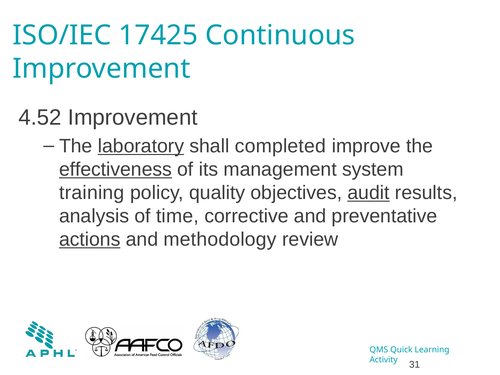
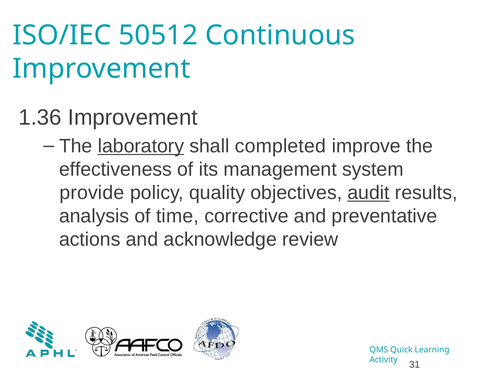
17425: 17425 -> 50512 (158, 35)
4.52: 4.52 -> 1.36 (40, 117)
effectiveness underline: present -> none (115, 169)
training: training -> provide (92, 193)
actions underline: present -> none (90, 239)
methodology: methodology -> acknowledge (220, 239)
